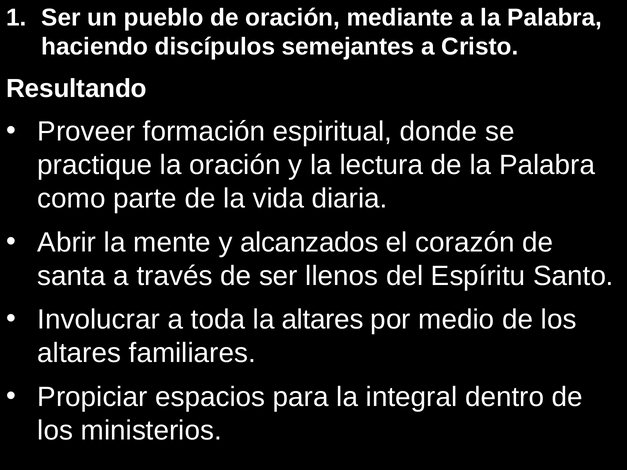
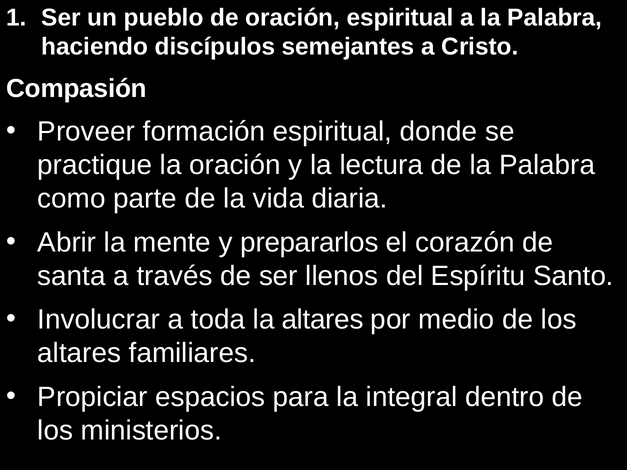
oración mediante: mediante -> espiritual (400, 18)
Resultando: Resultando -> Compasión (77, 89)
alcanzados: alcanzados -> prepararlos (309, 243)
